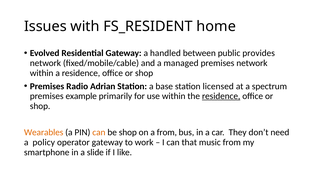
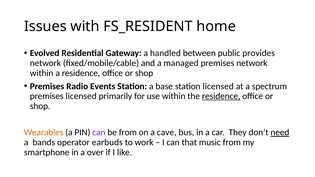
Adrian: Adrian -> Events (103, 86)
premises example: example -> licensed (81, 96)
can colour: orange -> purple (99, 133)
be shop: shop -> from (128, 133)
a from: from -> cave (167, 133)
need underline: none -> present (280, 133)
policy: policy -> bands (44, 143)
operator gateway: gateway -> earbuds (107, 143)
slide: slide -> over (95, 152)
